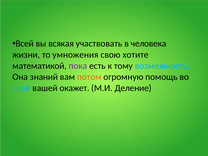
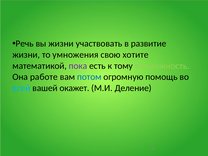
Всей: Всей -> Речь (25, 44)
вы всякая: всякая -> жизни (61, 44)
человека: человека -> развитие (149, 44)
возможность colour: light blue -> light green (162, 66)
знаний: знаний -> работе (44, 77)
потом colour: orange -> blue (89, 77)
